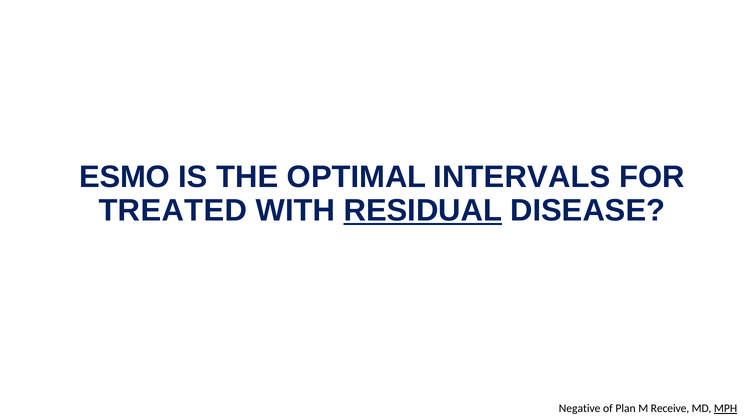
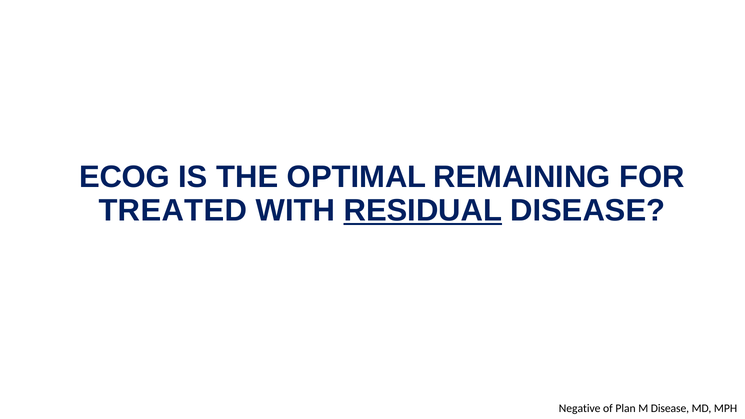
ESMO: ESMO -> ECOG (125, 177)
INTERVALS: INTERVALS -> REMAINING (522, 177)
M Receive: Receive -> Disease (670, 409)
MPH underline: present -> none (726, 409)
